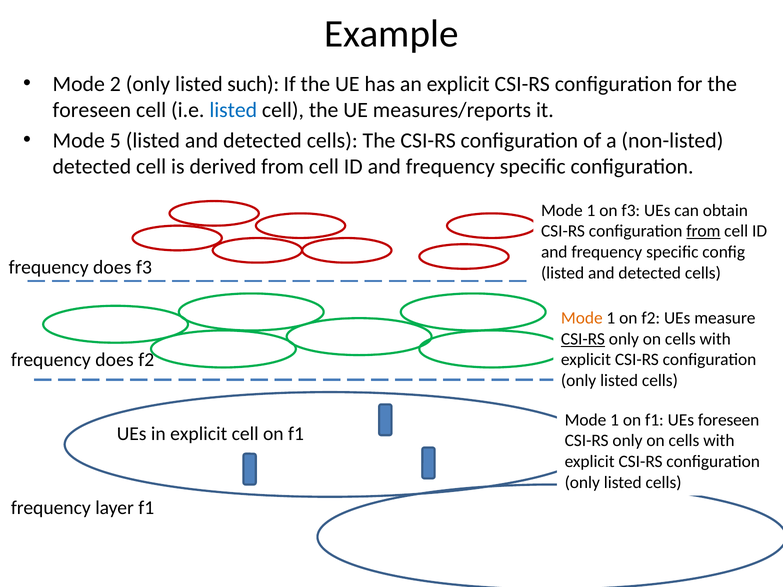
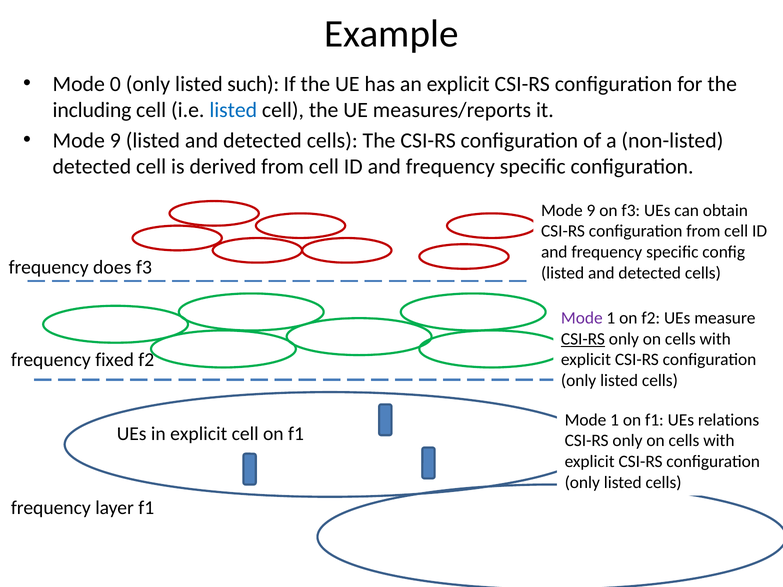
2: 2 -> 0 (115, 84)
foreseen: foreseen -> including (92, 110)
5: 5 -> 9 (115, 141)
1: 1 -> 9 (591, 210)
from underline: present -> none (703, 231)
Mode colour: orange -> purple (582, 318)
does: does -> fixed (115, 360)
UEs foreseen: foreseen -> relations (729, 420)
